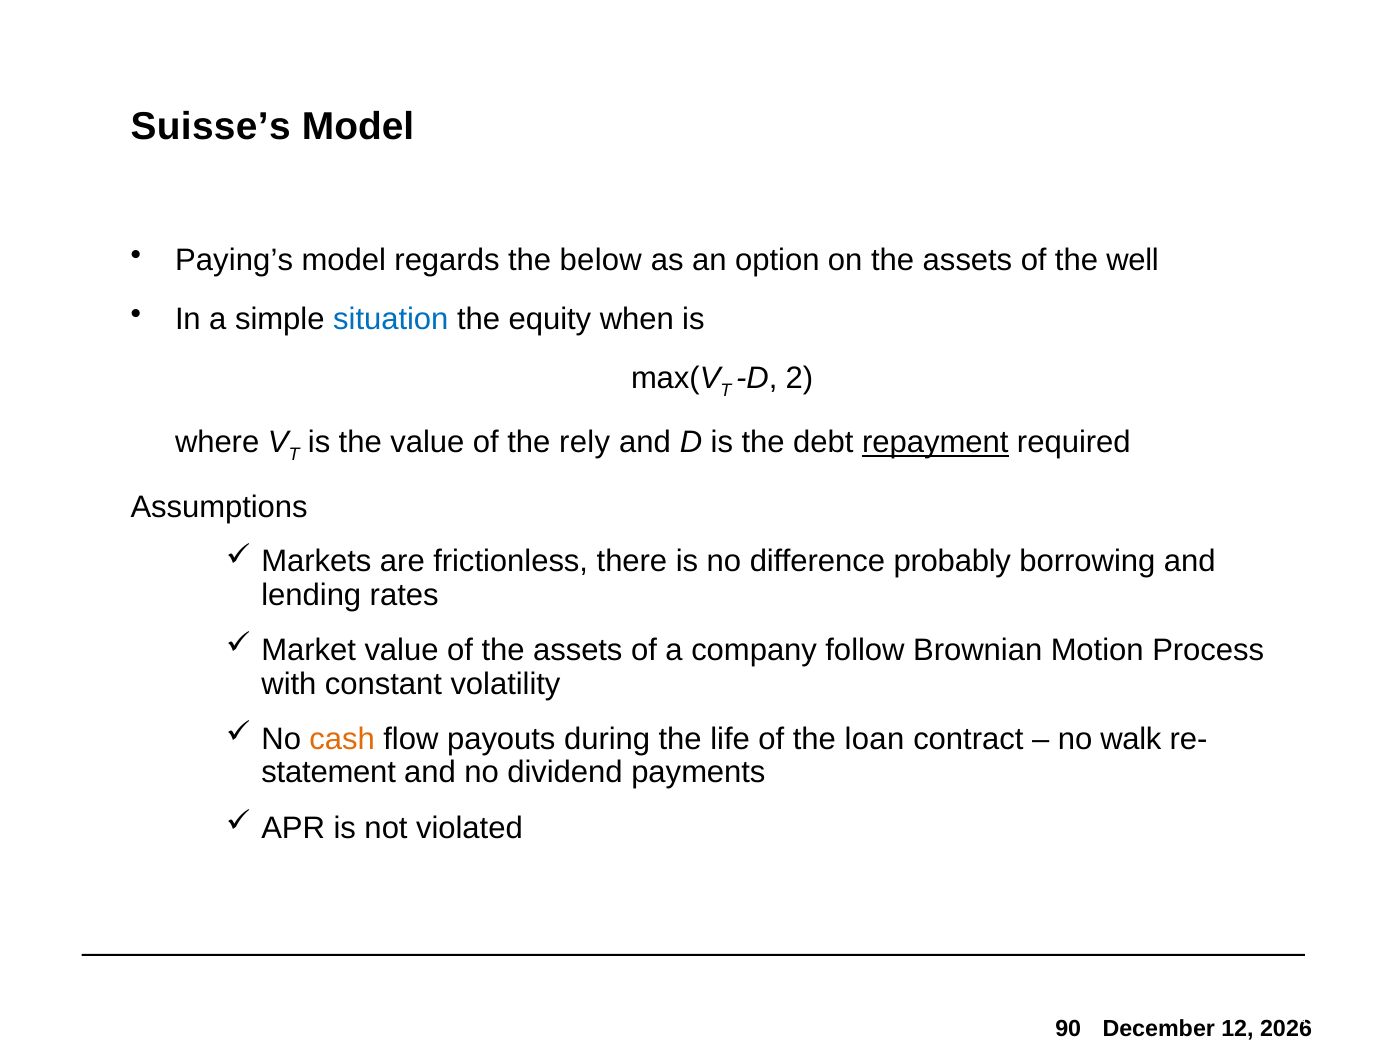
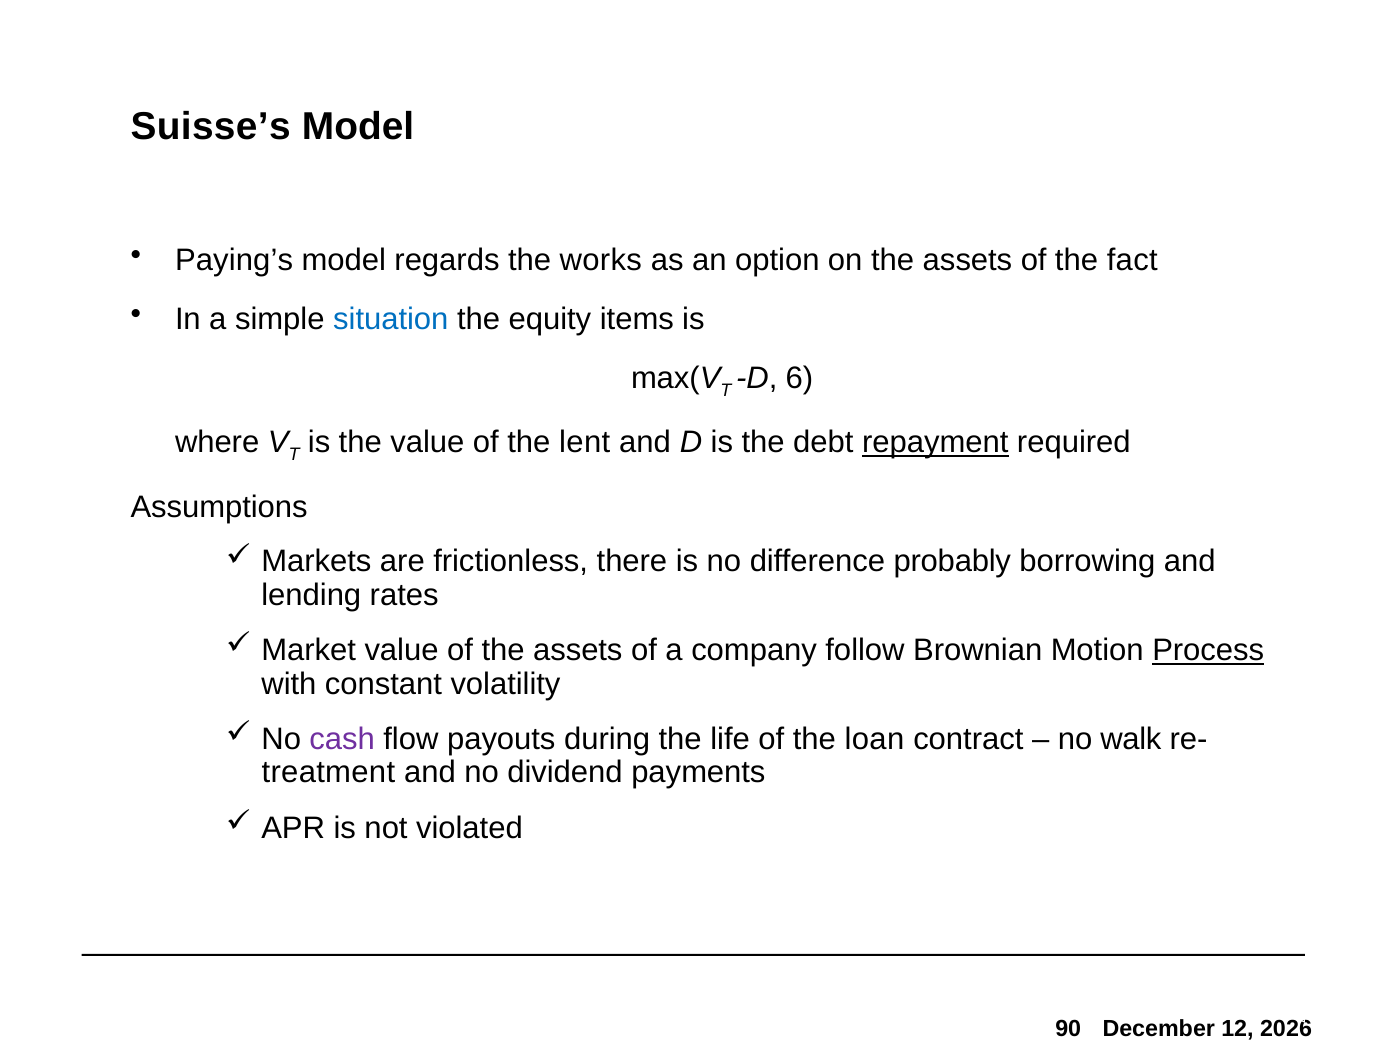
below: below -> works (601, 261)
well: well -> fact (1132, 261)
when: when -> items (637, 320)
2: 2 -> 6 (800, 379)
rely: rely -> lent (585, 443)
Process underline: none -> present (1208, 651)
cash colour: orange -> purple (342, 739)
statement: statement -> treatment (328, 773)
